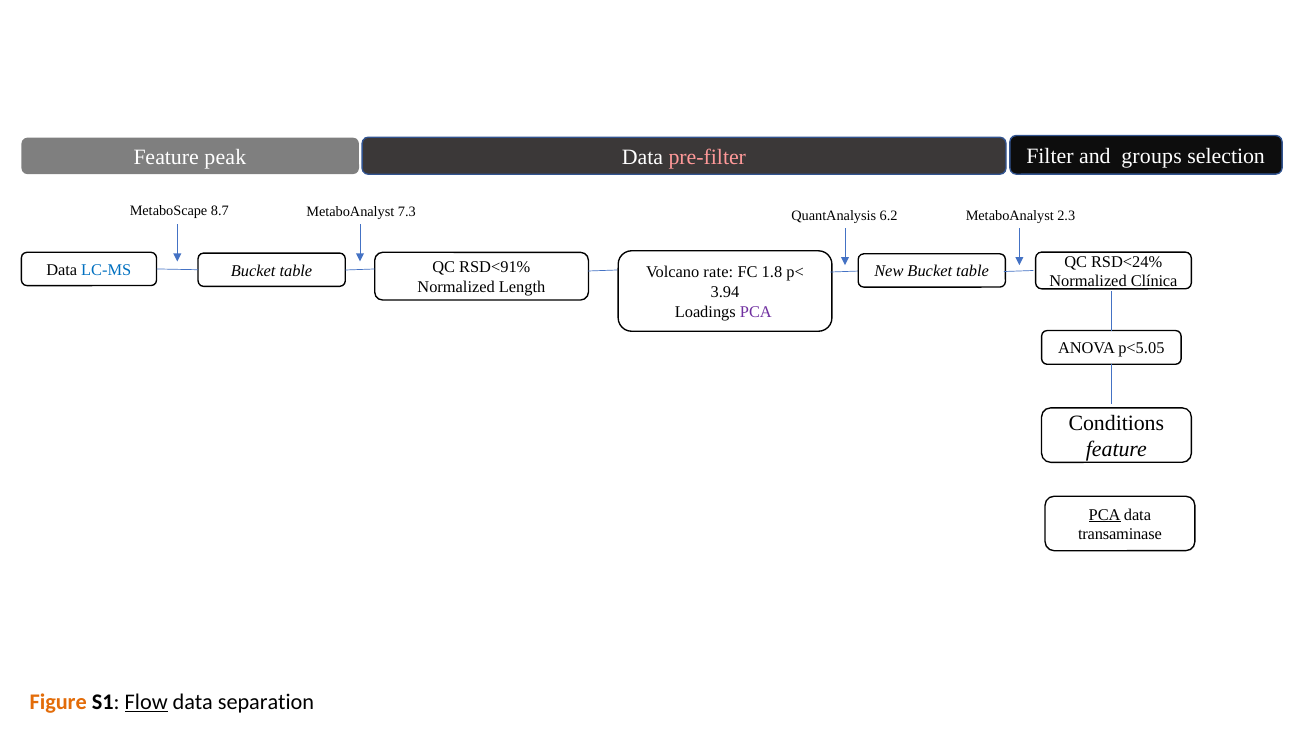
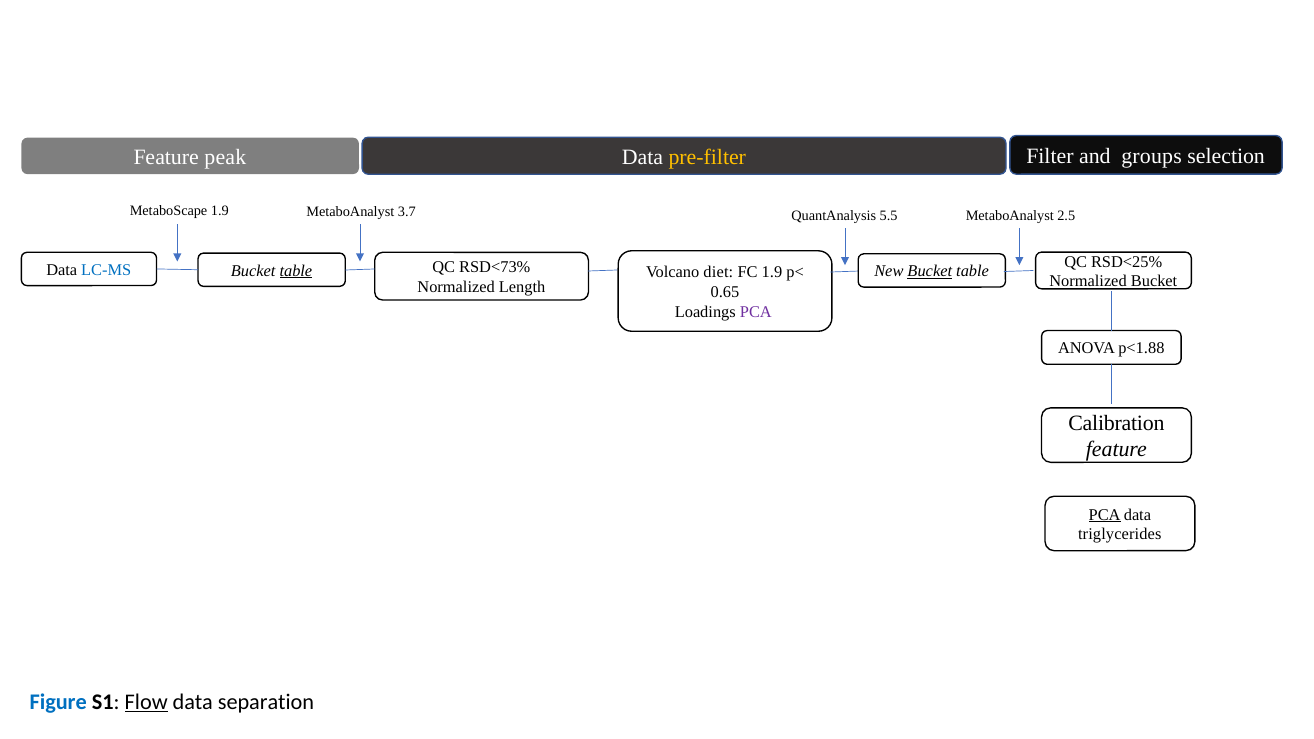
pre-filter colour: pink -> yellow (707, 157)
MetaboScape 8.7: 8.7 -> 1.9 (220, 210)
7.3: 7.3 -> 3.7 (407, 212)
6.2: 6.2 -> 5.5 (889, 215)
2.3: 2.3 -> 2.5 (1066, 215)
RSD<24%: RSD<24% -> RSD<25% (1127, 262)
RSD<91%: RSD<91% -> RSD<73% (495, 267)
table underline: none -> present (296, 271)
Bucket underline: none -> present (930, 272)
rate: rate -> diet (718, 272)
FC 1.8: 1.8 -> 1.9 (772, 272)
Normalized Clínica: Clínica -> Bucket (1154, 281)
3.94: 3.94 -> 0.65 (725, 292)
p<5.05: p<5.05 -> p<1.88 (1141, 349)
Conditions: Conditions -> Calibration (1116, 424)
transaminase: transaminase -> triglycerides (1120, 535)
Figure colour: orange -> blue (58, 702)
